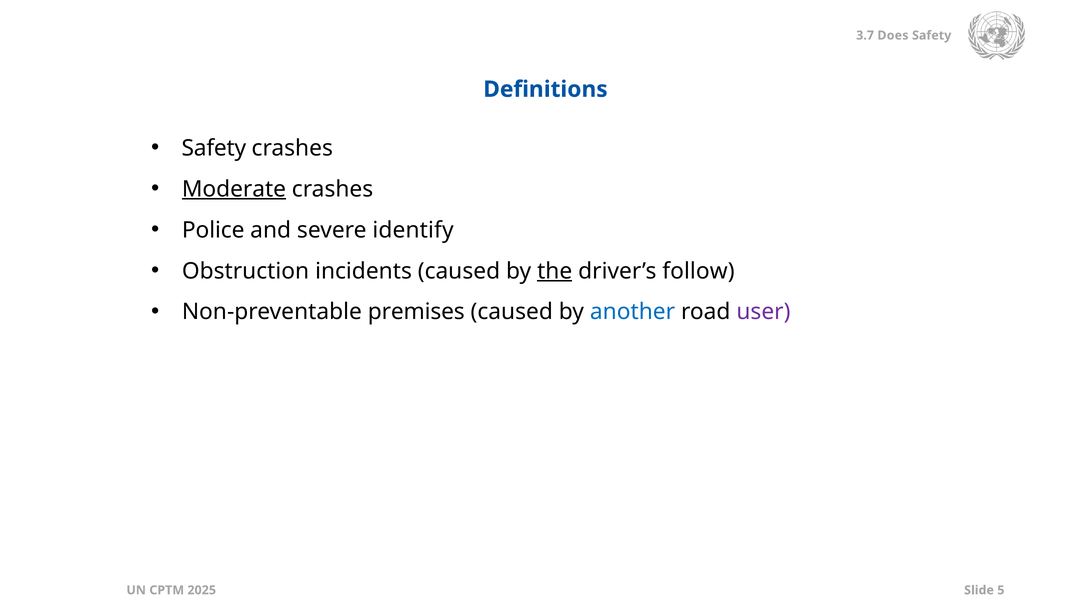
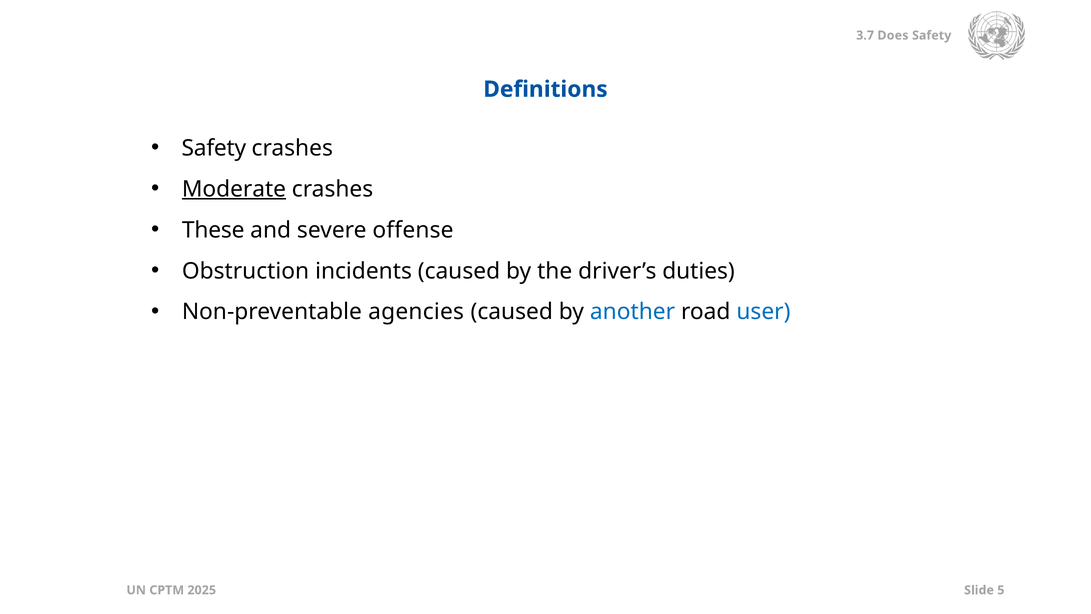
Police: Police -> These (213, 230)
identify: identify -> offense (413, 230)
the underline: present -> none (555, 271)
follow: follow -> duties (699, 271)
premises: premises -> agencies (416, 312)
user colour: purple -> blue (763, 312)
